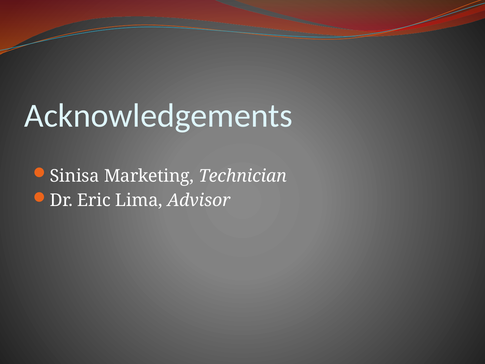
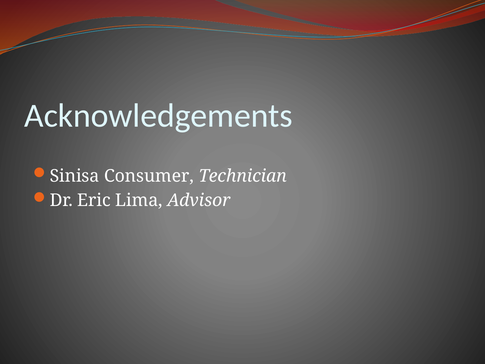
Marketing: Marketing -> Consumer (149, 176)
